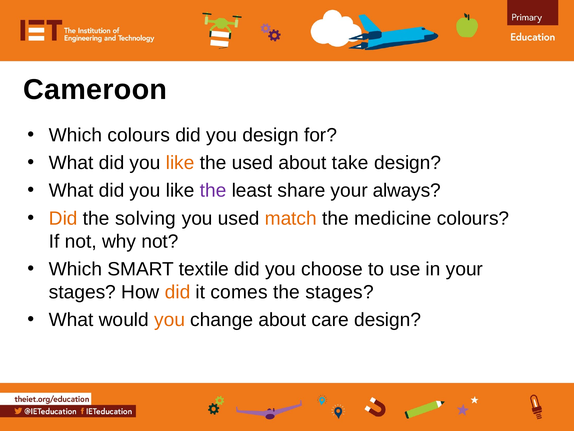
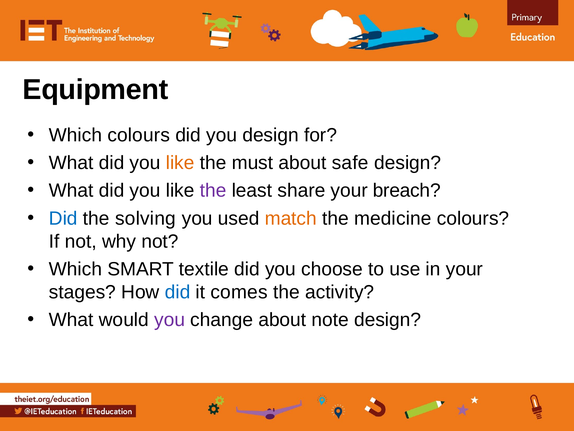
Cameroon: Cameroon -> Equipment (95, 90)
the used: used -> must (252, 163)
take: take -> safe (350, 163)
always: always -> breach (407, 190)
Did colour: orange -> blue (63, 218)
did colour: orange -> blue (178, 292)
the stages: stages -> activity (340, 292)
you colour: orange -> purple (170, 320)
care: care -> note (330, 320)
